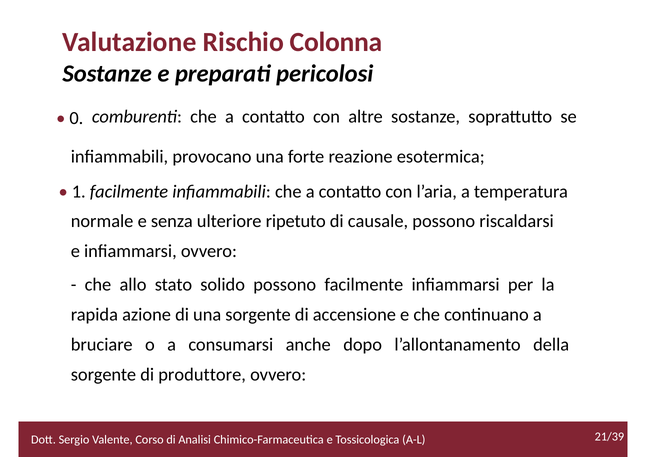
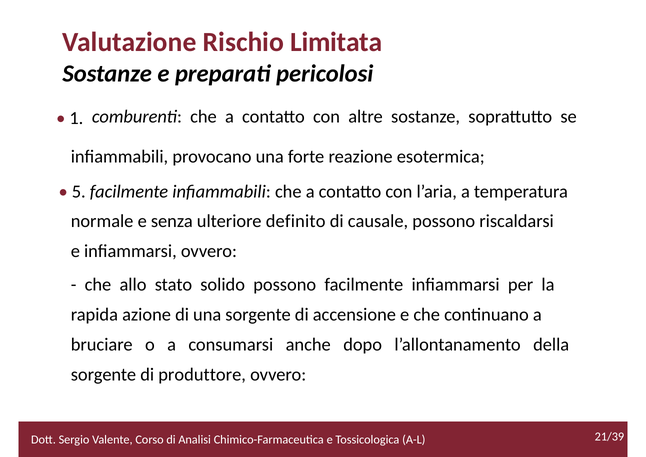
Colonna: Colonna -> Limitata (336, 42)
0: 0 -> 1 (76, 118)
1: 1 -> 5 (79, 192)
ripetuto: ripetuto -> definito (296, 221)
